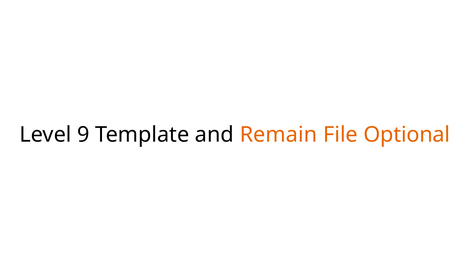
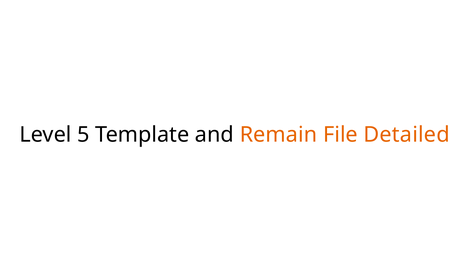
9: 9 -> 5 (83, 135)
Optional: Optional -> Detailed (407, 135)
